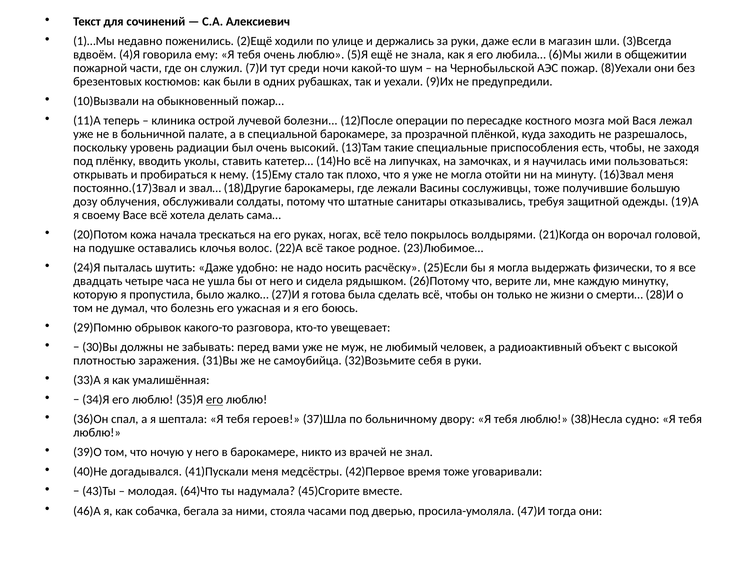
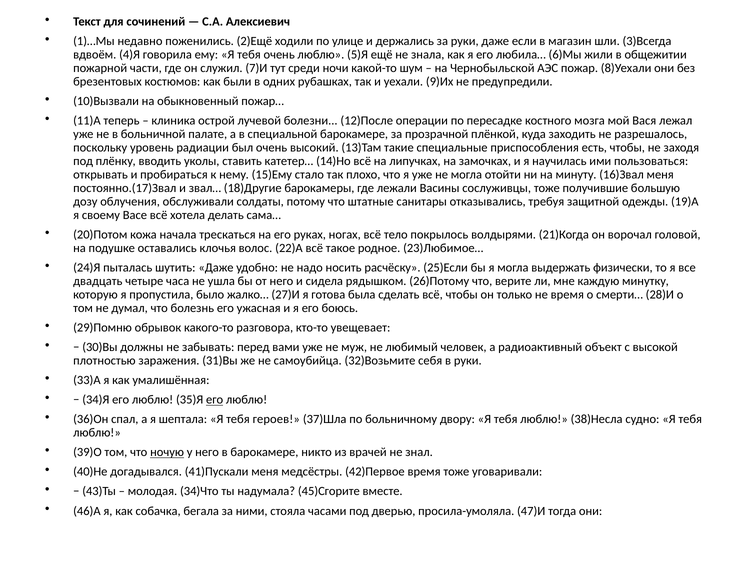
не жизни: жизни -> время (567, 295)
ночую underline: none -> present (167, 453)
64)Что: 64)Что -> 34)Что (199, 492)
